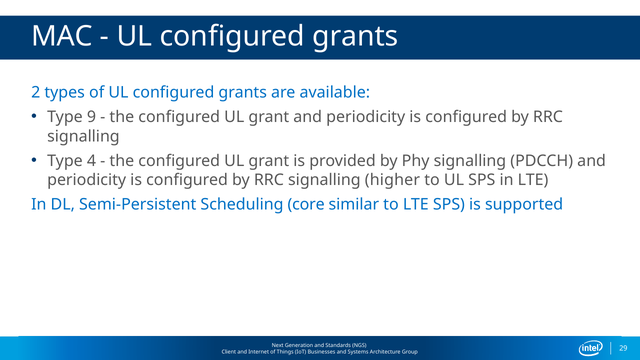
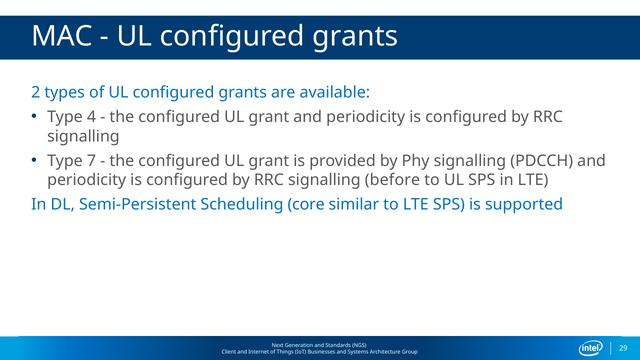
9: 9 -> 4 (92, 117)
4: 4 -> 7 (92, 161)
higher: higher -> before (392, 180)
